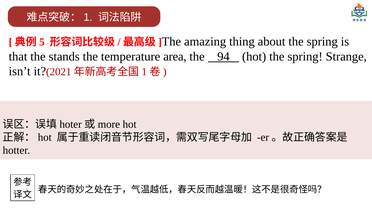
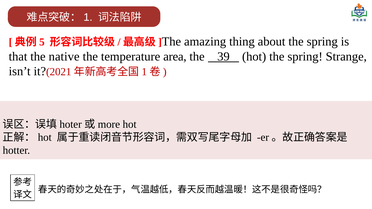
stands: stands -> native (64, 57)
94: 94 -> 39 (223, 57)
